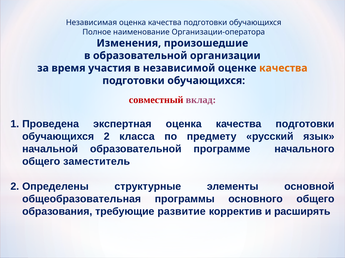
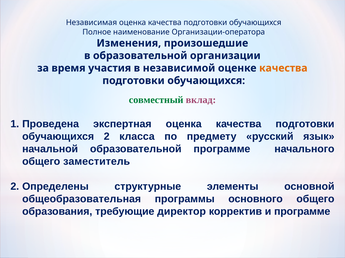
совместный colour: red -> green (156, 100)
развитие: развитие -> директор (182, 212)
и расширять: расширять -> программе (302, 212)
